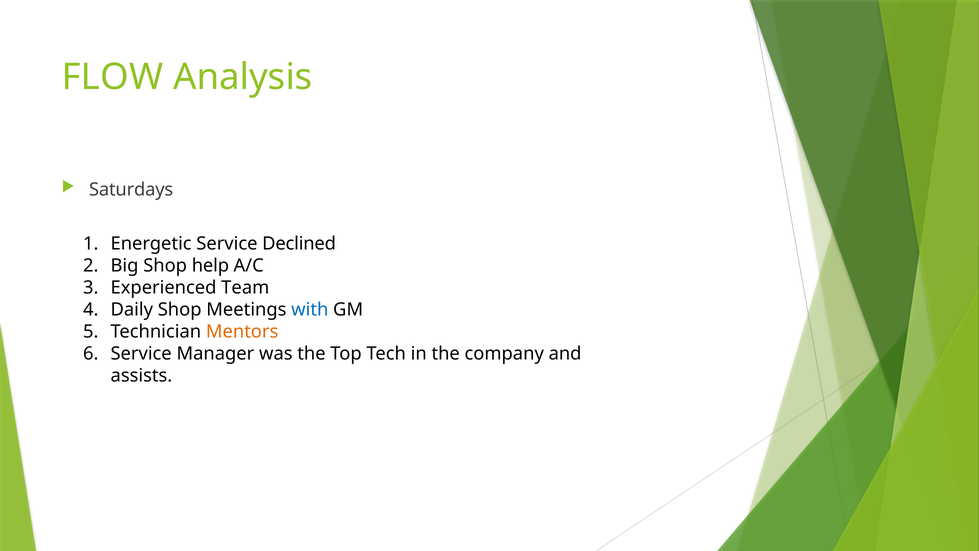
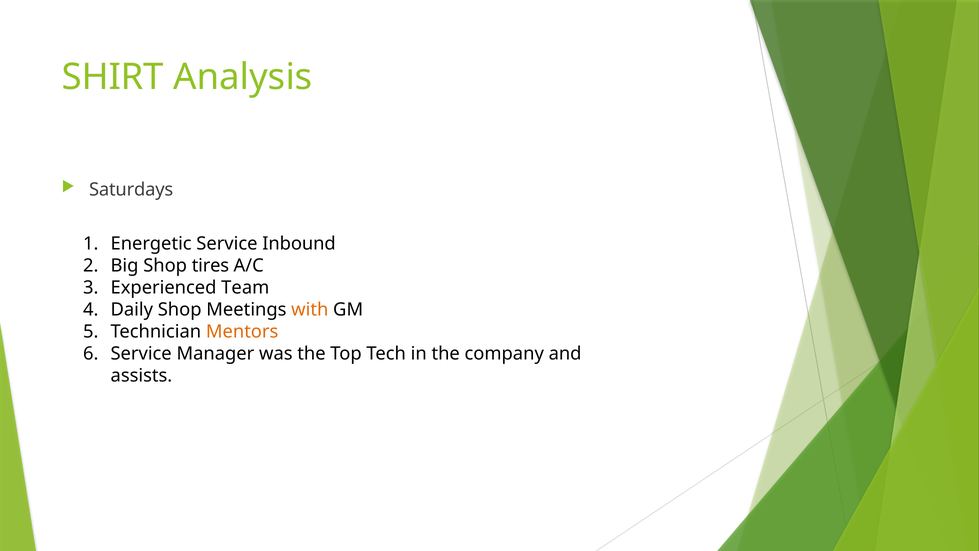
FLOW: FLOW -> SHIRT (113, 77)
Declined: Declined -> Inbound (299, 243)
help: help -> tires (210, 265)
with colour: blue -> orange (310, 309)
